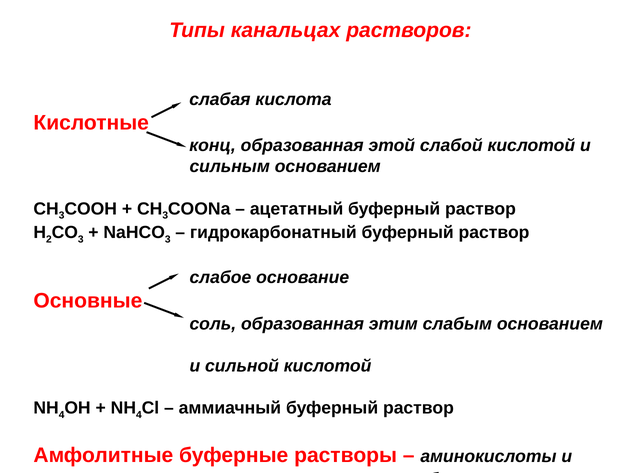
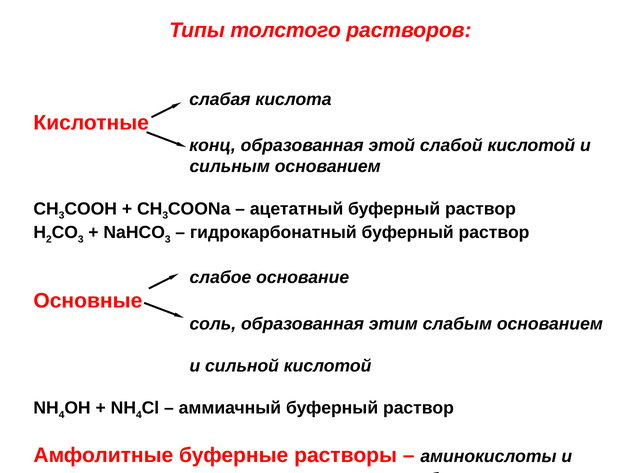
канальцах: канальцах -> толстого (286, 30)
